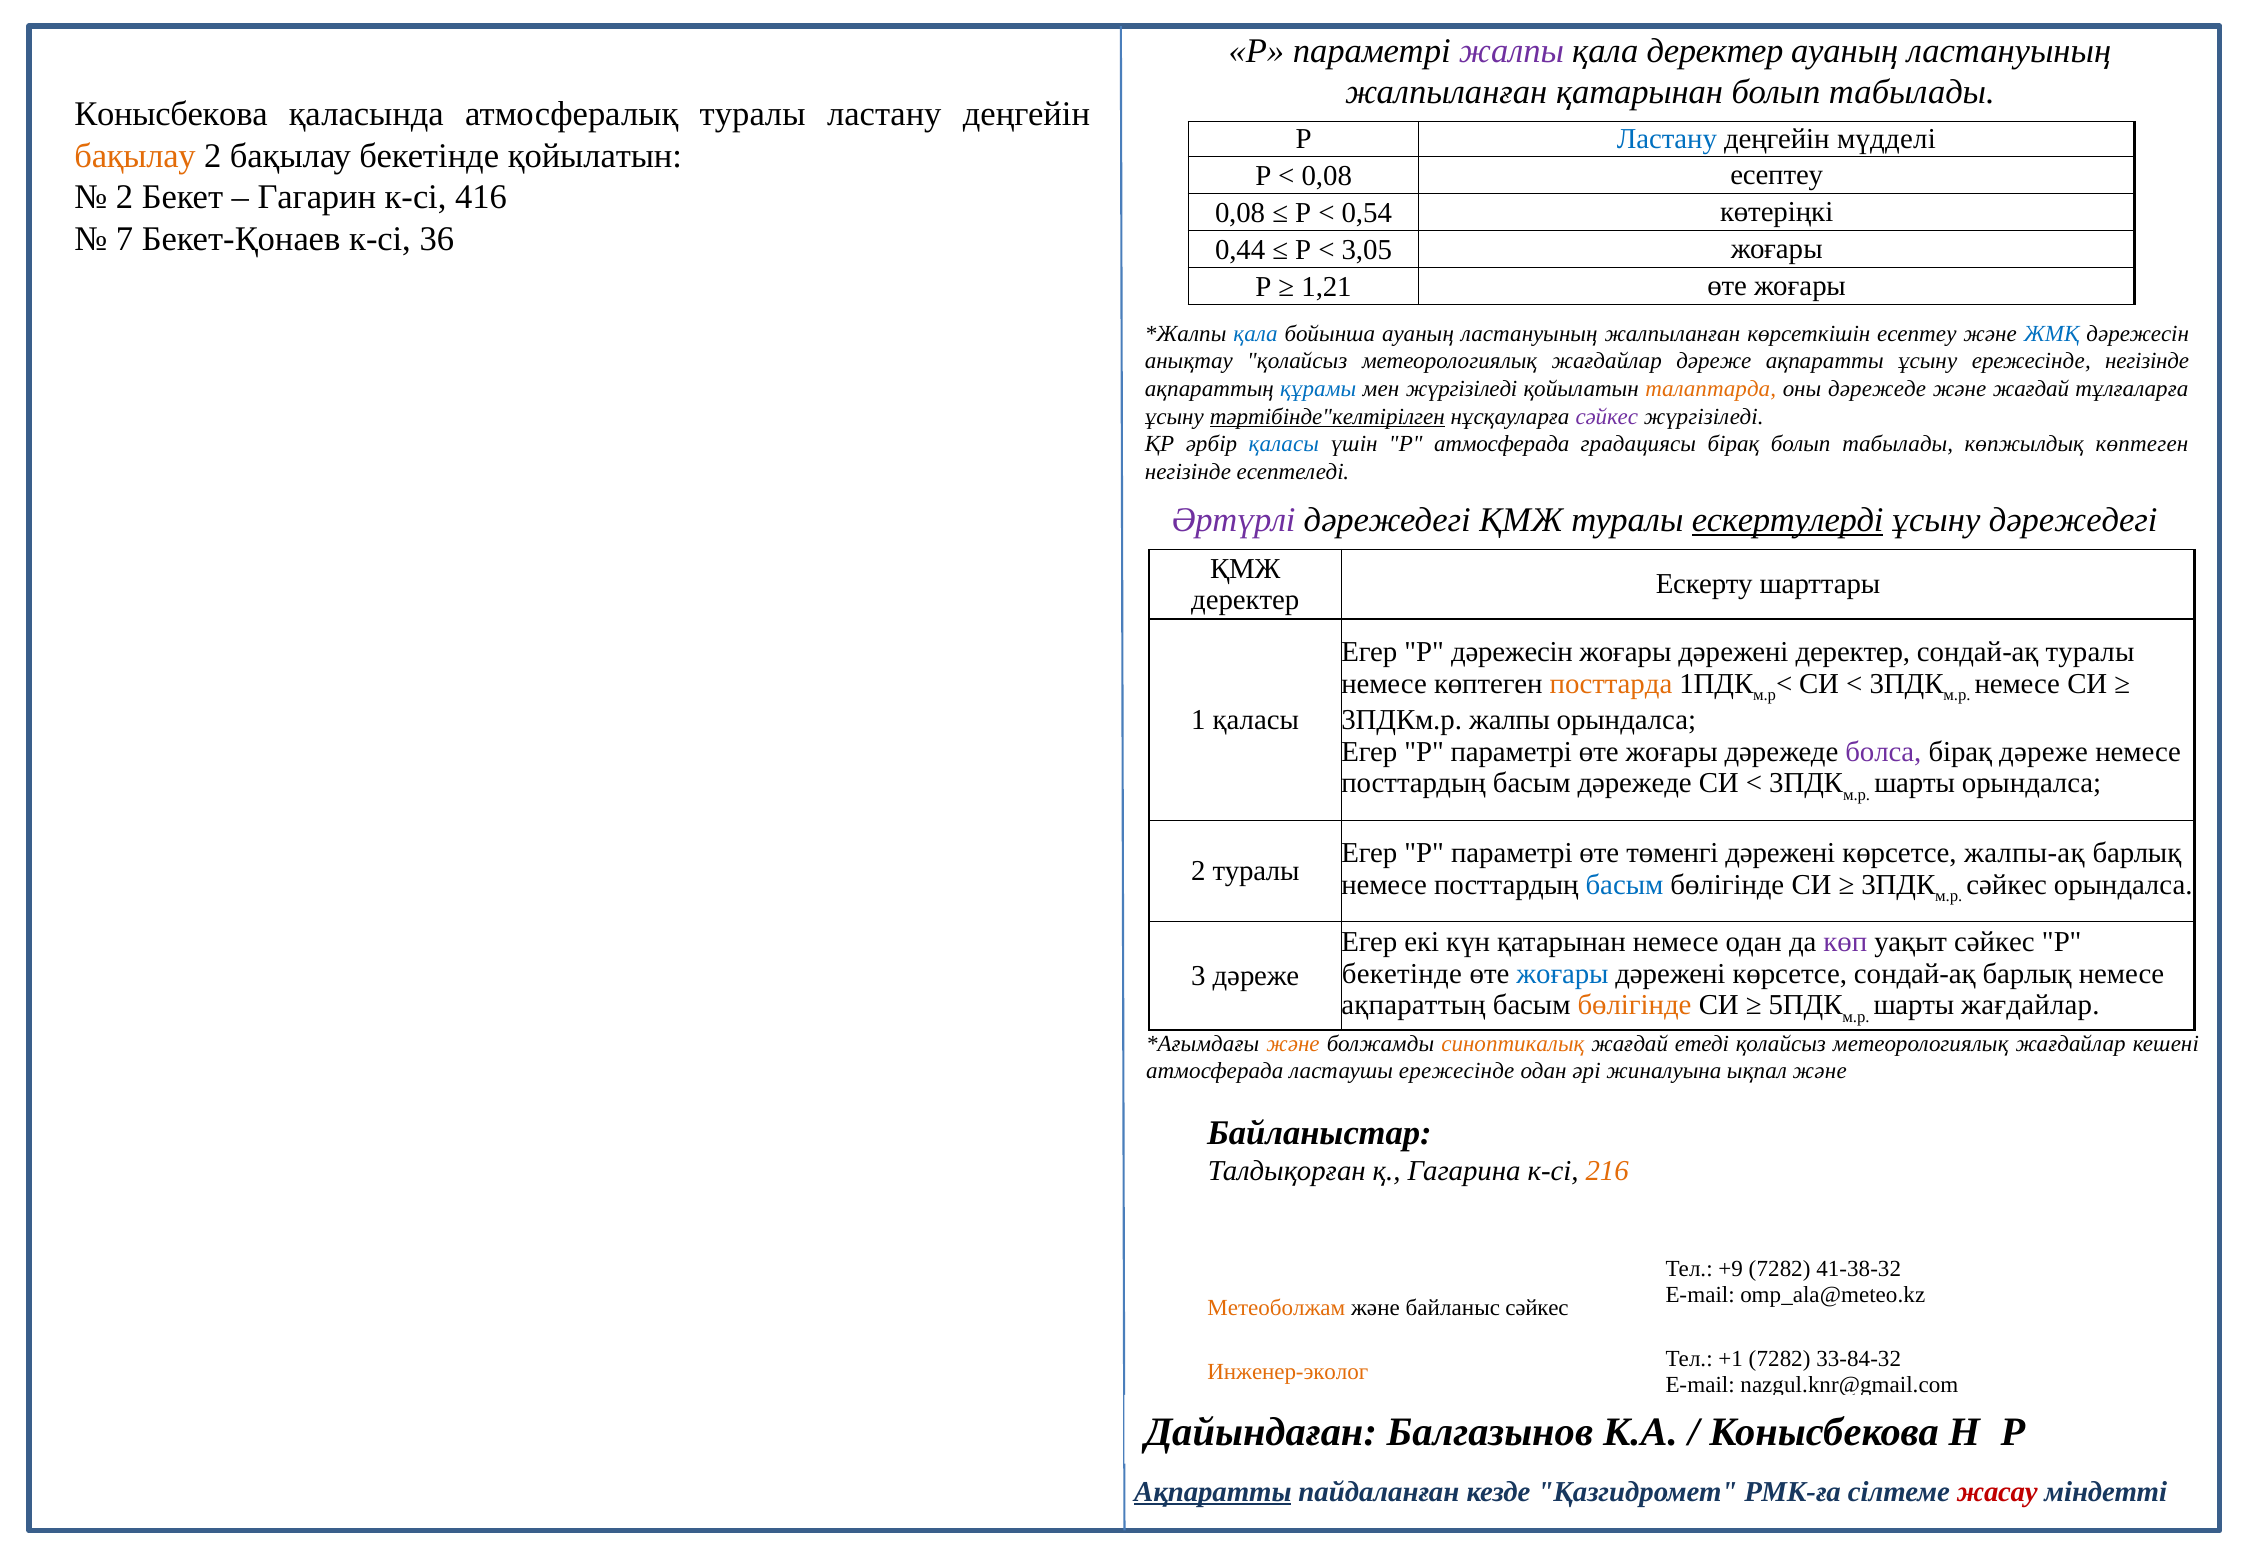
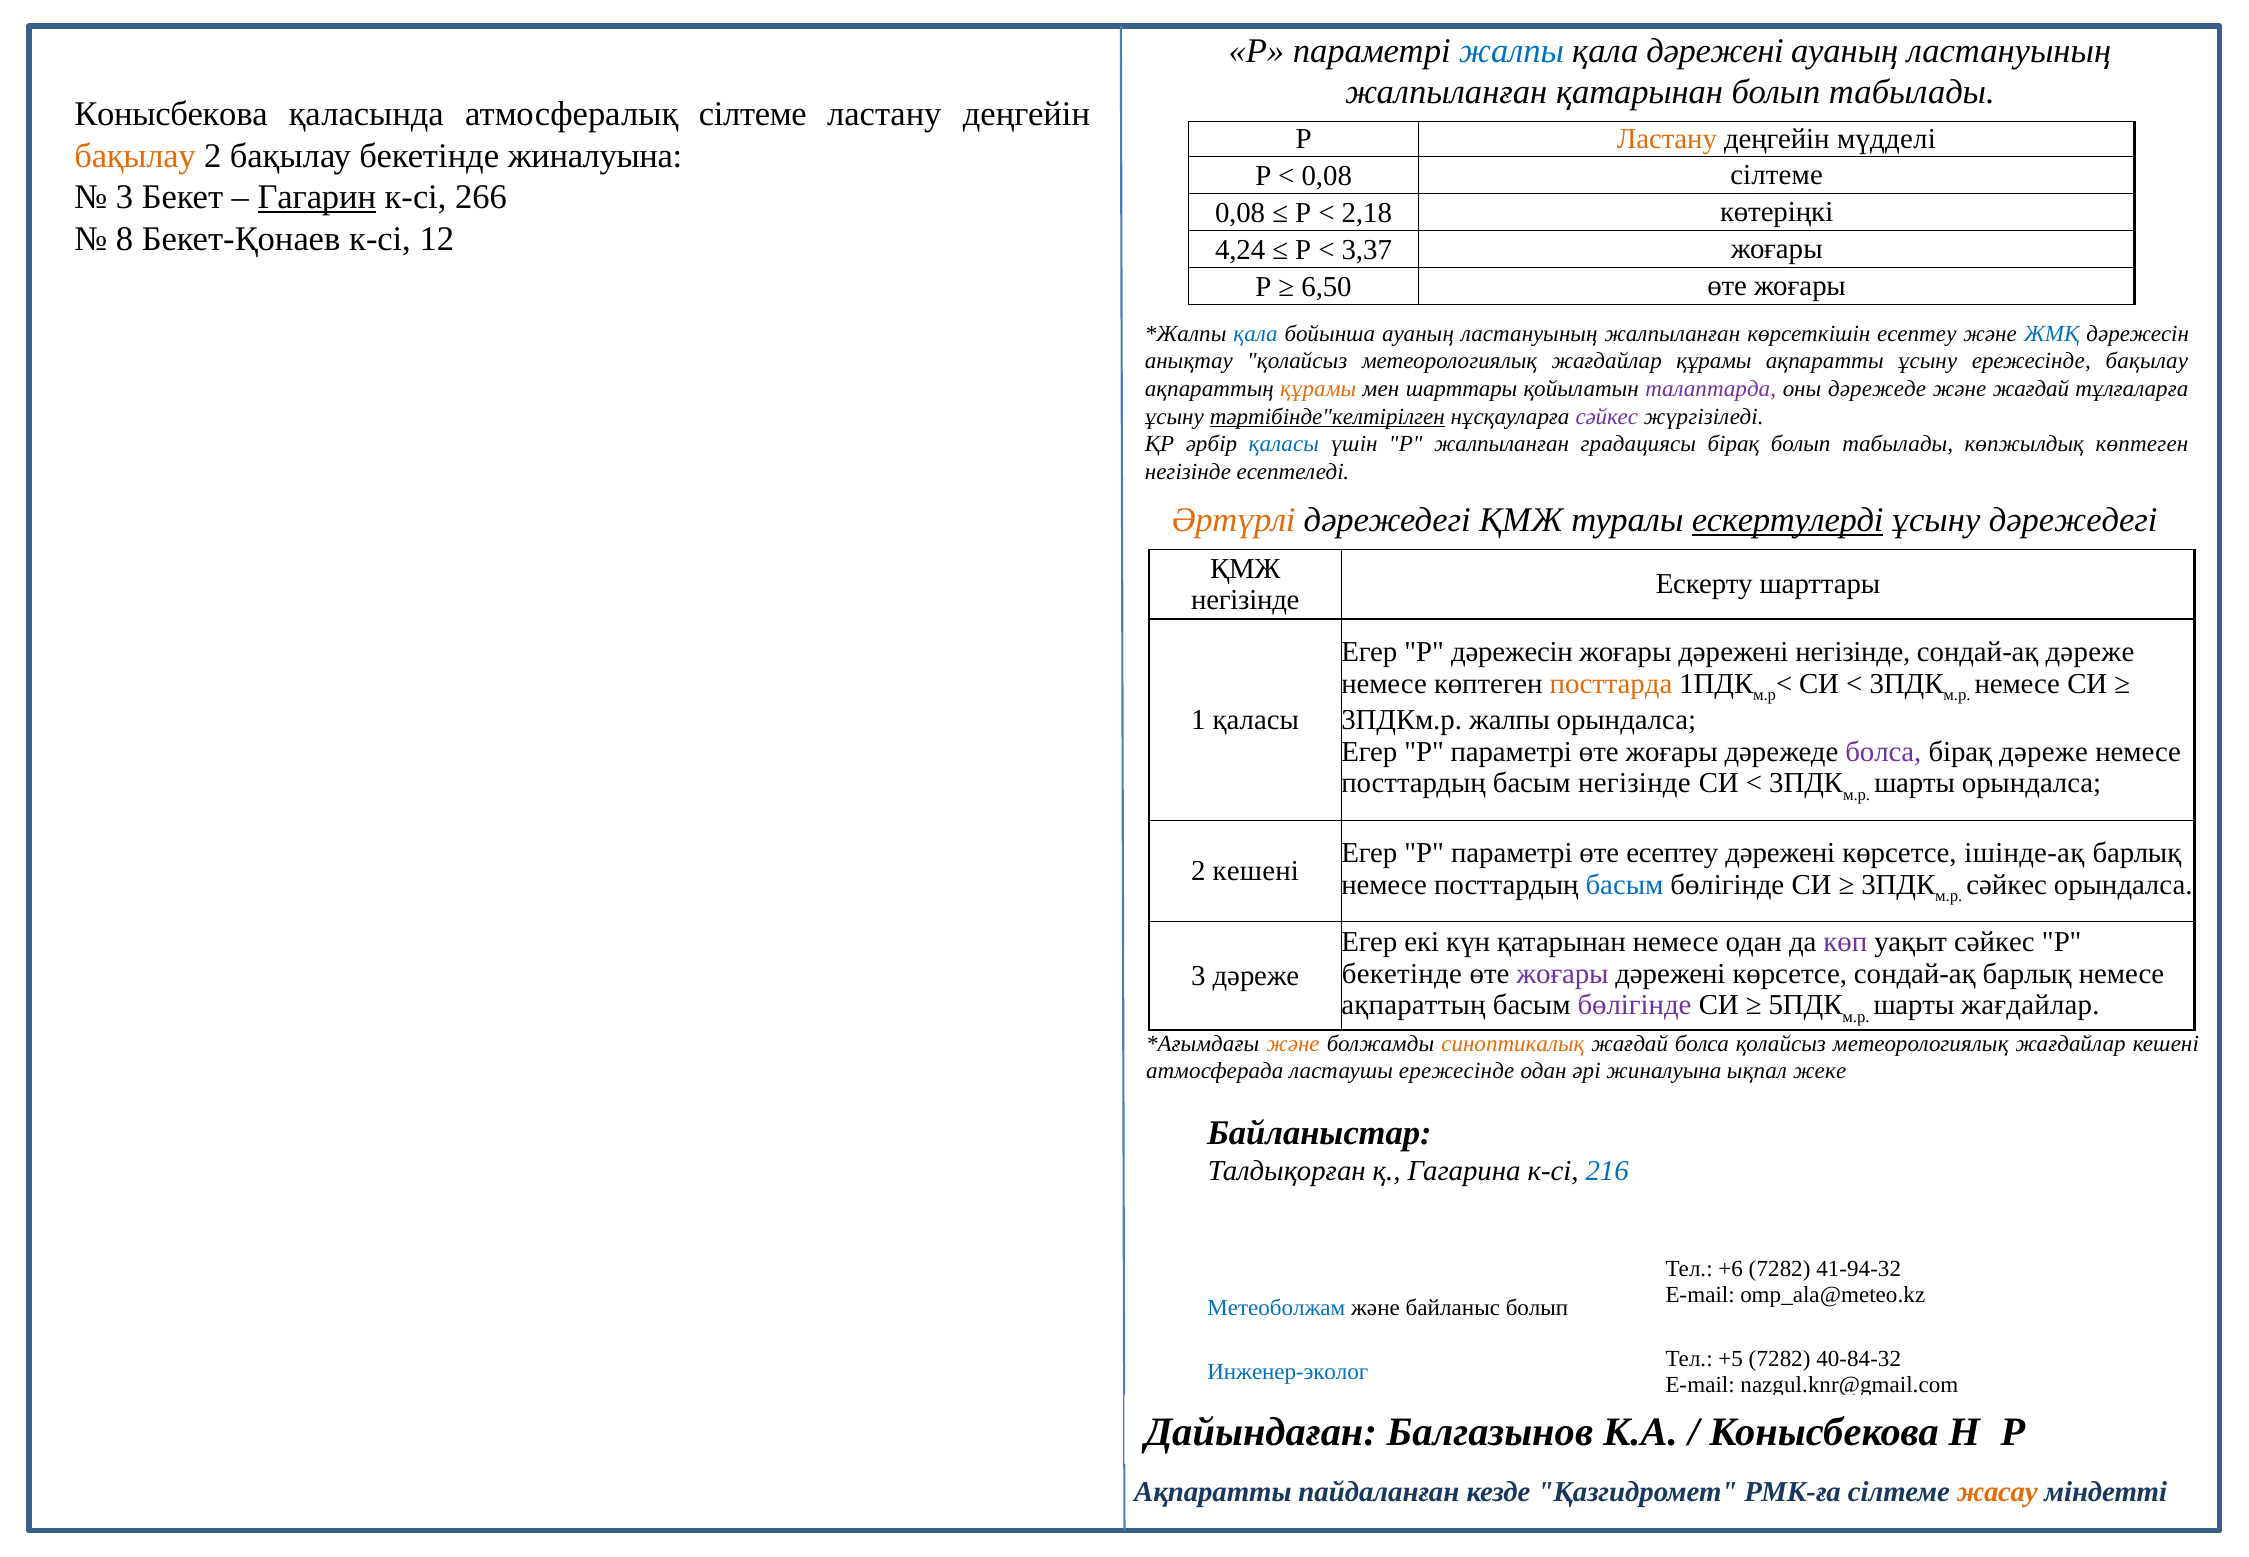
жалпы colour: purple -> blue (1511, 51)
қала деректер: деректер -> дәрежені (1715, 51)
атмосфералық туралы: туралы -> сілтеме (753, 114)
Ластану colour: blue -> orange (1667, 139)
бекетінде қойылатын: қойылатын -> жиналуына (595, 156)
0,08 есептеу: есептеу -> сілтеме (1777, 175)
2: 2 -> 3 (125, 197)
Гагарин underline: none -> present (317, 197)
416: 416 -> 266 (481, 197)
0,54: 0,54 -> 2,18 (1367, 213)
7: 7 -> 8 (125, 239)
36: 36 -> 12 (437, 239)
0,44: 0,44 -> 4,24 (1240, 250)
3,05: 3,05 -> 3,37 (1367, 250)
1,21: 1,21 -> 6,50 (1327, 287)
жағдайлар дәреже: дәреже -> құрамы (1714, 361)
ережесінде негізінде: негізінде -> бақылау (2147, 361)
құрамы colour: blue -> orange (1318, 389)
мен жүргізіледі: жүргізіледі -> шарттары (1462, 389)
талаптарда colour: orange -> purple (1711, 389)
Р атмосферада: атмосферада -> жалпыланған (1502, 444)
Әртүрлі colour: purple -> orange (1234, 521)
деректер: деректер -> негізінде (1245, 600)
дәрежені деректер: деректер -> негізінде (1853, 652)
сондай-ақ туралы: туралы -> дәреже (2090, 652)
басым дәрежеде: дәрежеде -> негізінде (1634, 783)
өте төменгі: төменгі -> есептеу (1672, 853)
жалпы-ақ: жалпы-ақ -> ішінде-ақ (2024, 853)
2 туралы: туралы -> кешені (1256, 871)
жоғары colour: blue -> purple (1562, 974)
бөлігінде colour: orange -> purple (1635, 1005)
жағдай етеді: етеді -> болса (1702, 1044)
ықпал және: және -> жеке (1820, 1071)
216 colour: orange -> blue (1607, 1171)
+9: +9 -> +6 (1731, 1269)
41-38-32: 41-38-32 -> 41-94-32 (1859, 1269)
Метеоболжам colour: orange -> blue (1276, 1308)
байланыс сәйкес: сәйкес -> болып (1537, 1308)
+1: +1 -> +5 (1731, 1359)
33-84-32: 33-84-32 -> 40-84-32 (1859, 1359)
Инженер-эколог colour: orange -> blue (1288, 1372)
Ақпаратты underline: present -> none (1213, 1492)
жасау colour: red -> orange (1997, 1492)
